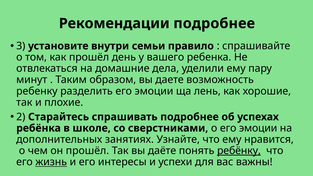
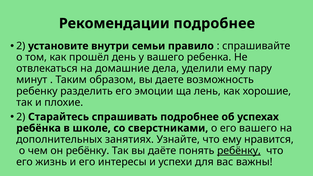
3: 3 -> 2 (21, 46)
о его эмоции: эмоции -> вашего (258, 128)
он прошёл: прошёл -> ребёнку (88, 151)
жизнь underline: present -> none (51, 162)
